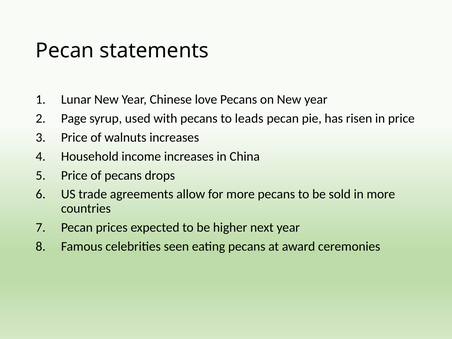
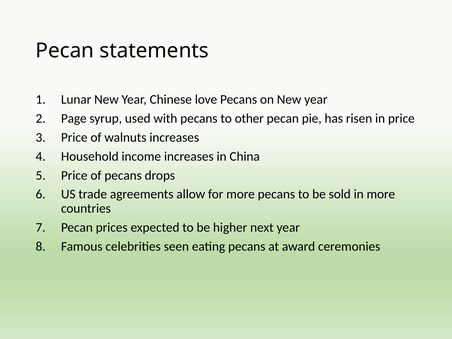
leads: leads -> other (249, 118)
